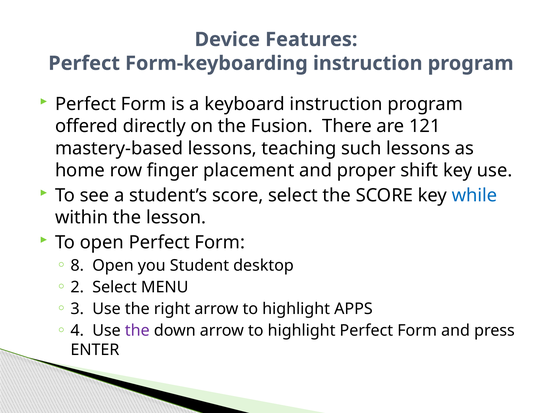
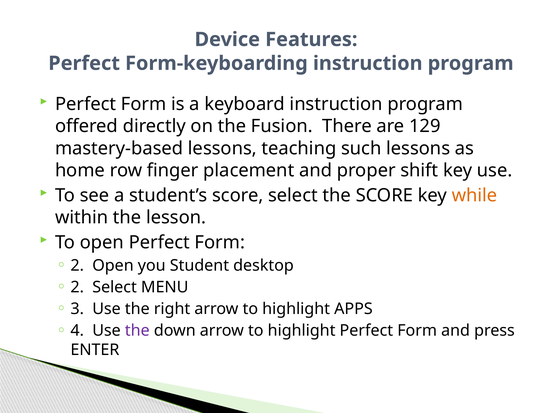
121: 121 -> 129 (425, 126)
while colour: blue -> orange (475, 196)
8: 8 -> 2 (77, 266)
